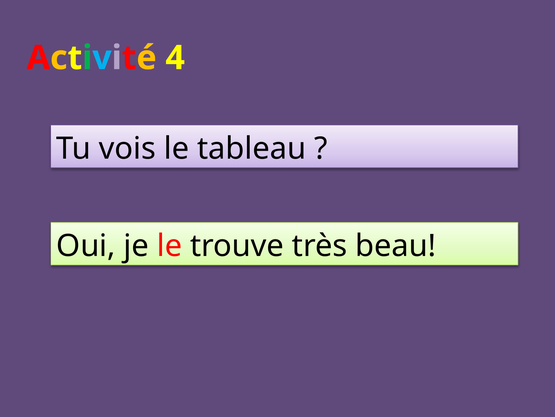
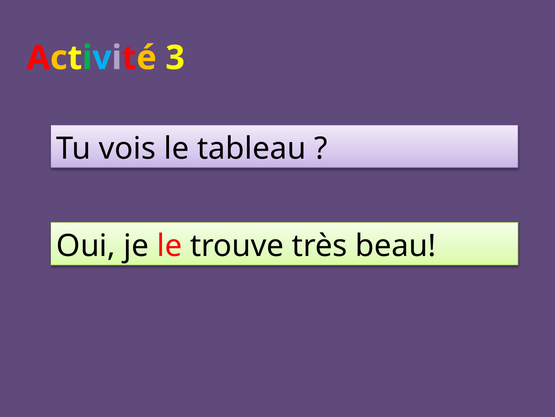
4: 4 -> 3 (175, 58)
